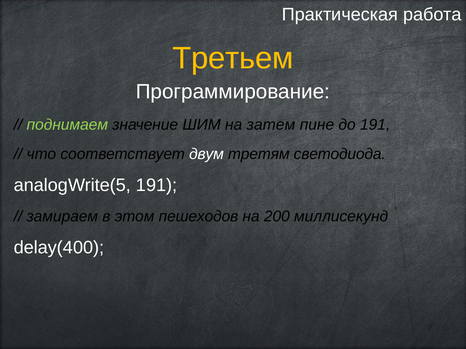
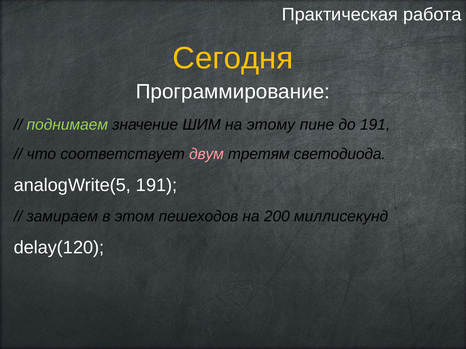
Третьем: Третьем -> Сегодня (233, 58)
затем: затем -> этому (271, 125)
двум colour: white -> pink (206, 154)
delay(400: delay(400 -> delay(120 (59, 248)
